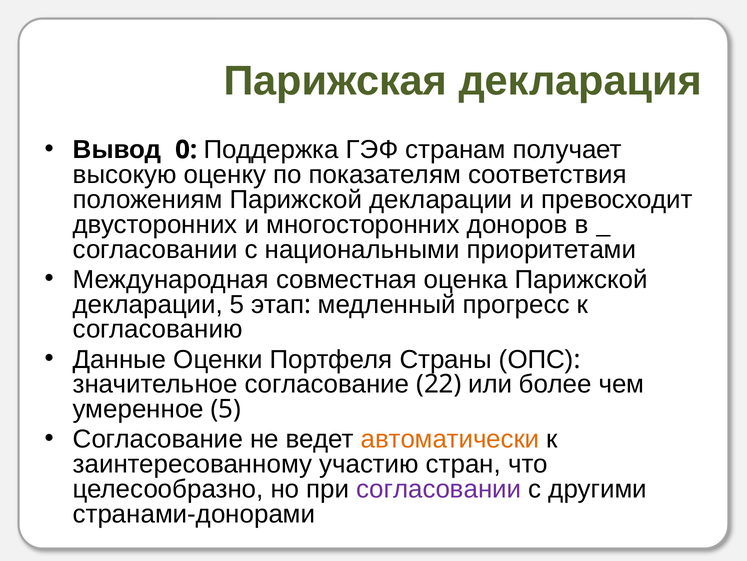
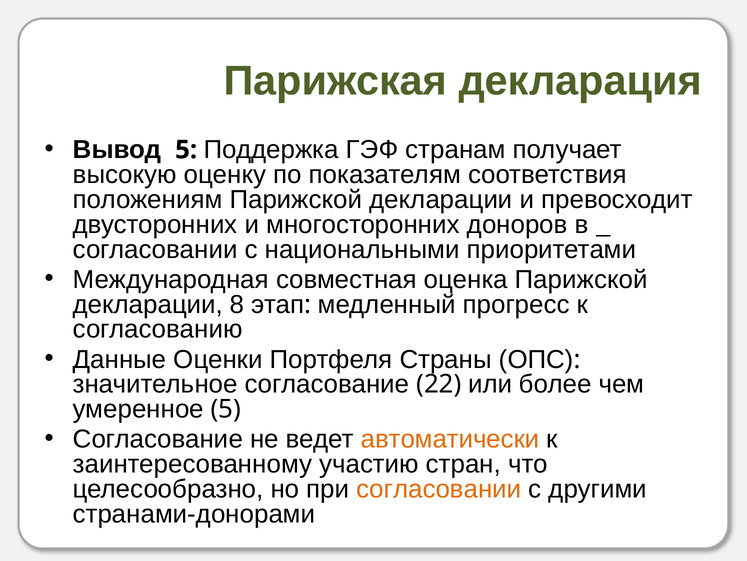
Вывод 0: 0 -> 5 (186, 150)
декларации 5: 5 -> 8 (237, 304)
согласовании colour: purple -> orange (439, 489)
